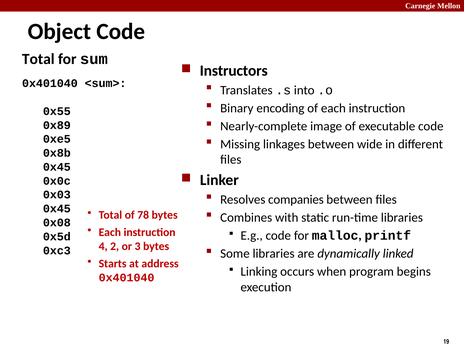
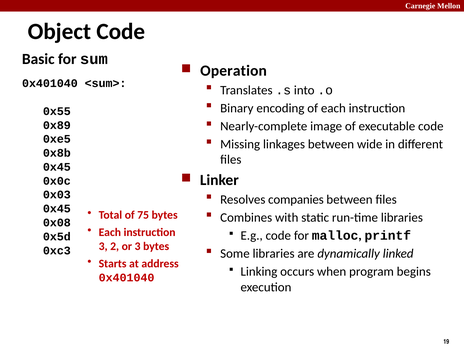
Total: Total -> Basic (38, 59)
Instructors: Instructors -> Operation (234, 71)
78: 78 -> 75 (143, 215)
4: 4 -> 3 (103, 246)
